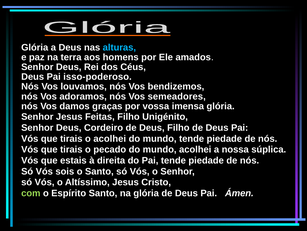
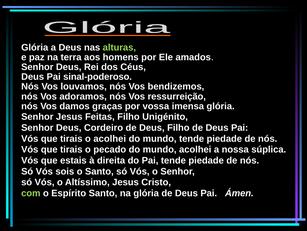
alturas colour: light blue -> light green (119, 47)
isso-poderoso: isso-poderoso -> sinal-poderoso (98, 77)
semeadores: semeadores -> ressurreição (177, 96)
